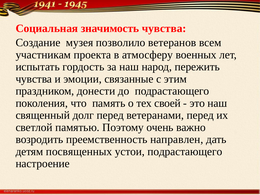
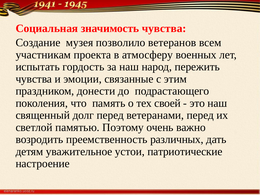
направлен: направлен -> различных (177, 139)
посвященных: посвященных -> уважительное (79, 152)
устои подрастающего: подрастающего -> патриотические (185, 152)
